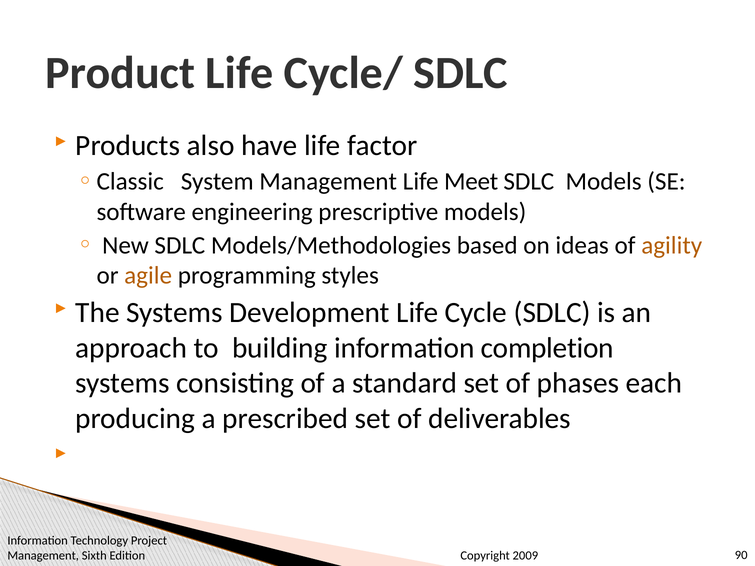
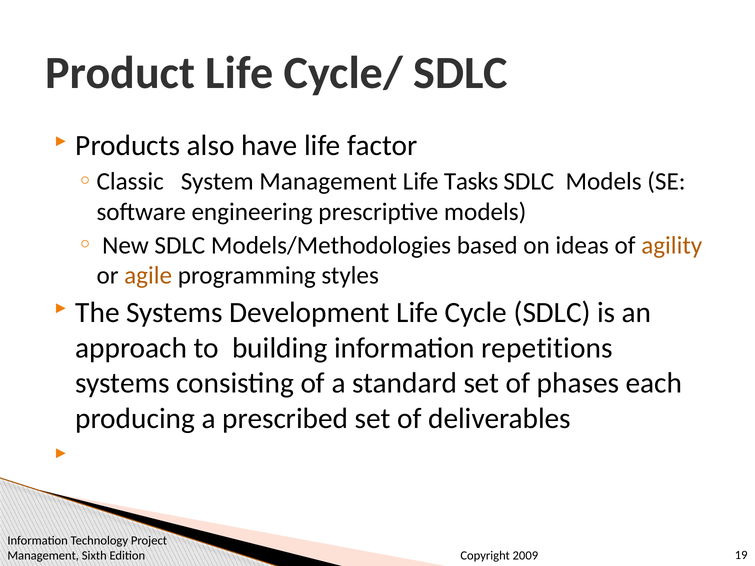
Meet: Meet -> Tasks (471, 182)
completion: completion -> repetitions (547, 348)
90: 90 -> 19 (741, 556)
